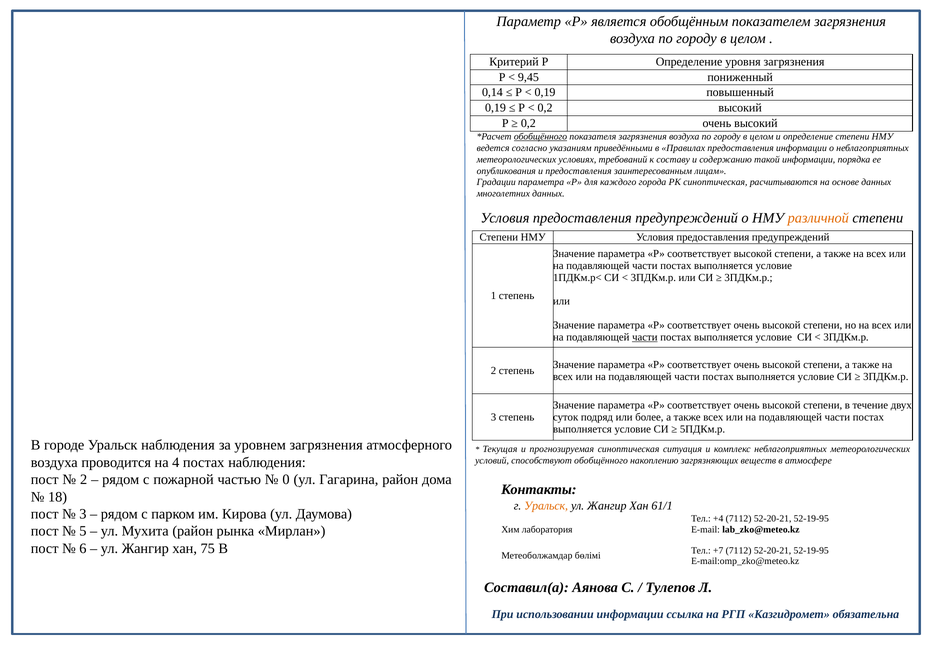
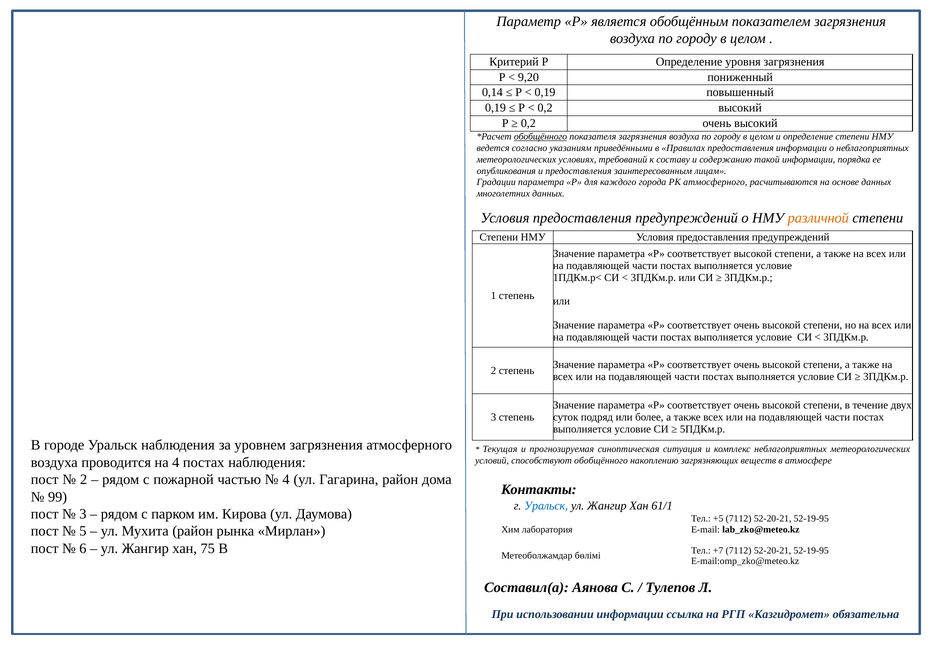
9,45: 9,45 -> 9,20 (528, 77)
РК синоптическая: синоптическая -> атмосферного (715, 182)
части underline: present -> none (645, 337)
0: 0 -> 4 (286, 480)
18: 18 -> 99 (58, 497)
Уральск colour: orange -> blue (546, 506)
+4: +4 -> +5 (718, 519)
